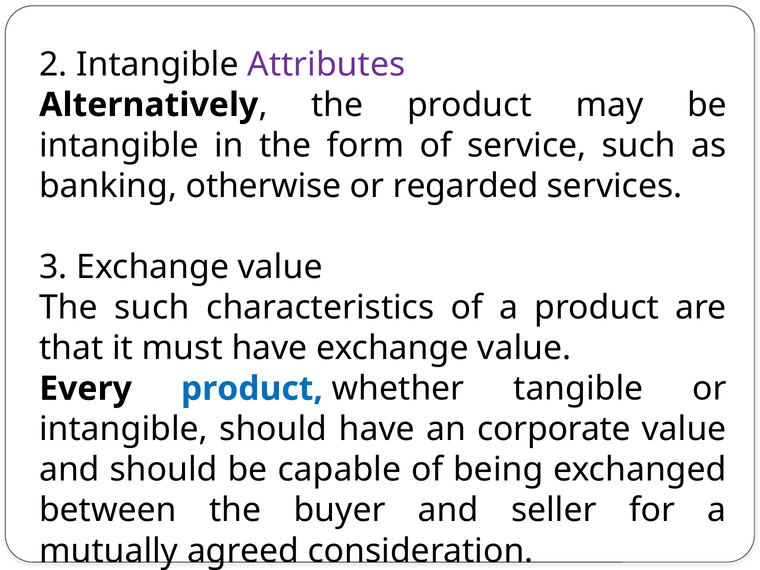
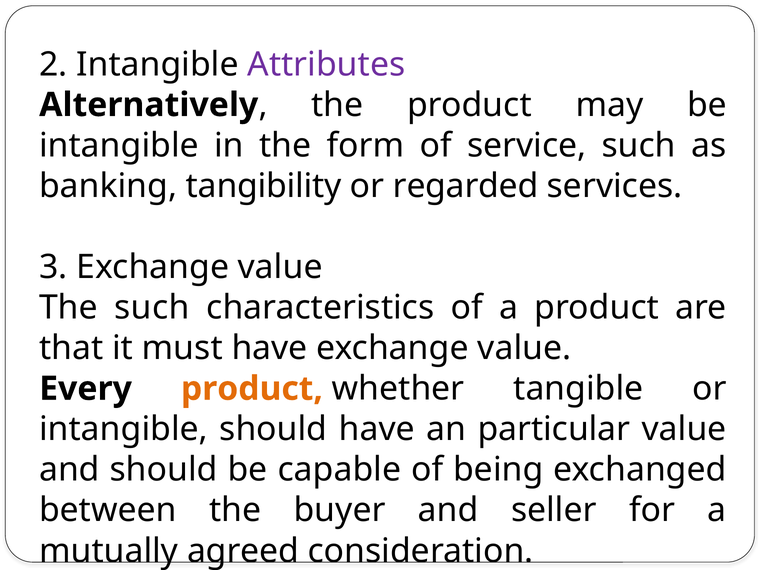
otherwise: otherwise -> tangibility (264, 186)
product colour: blue -> orange (252, 389)
corporate: corporate -> particular (554, 429)
